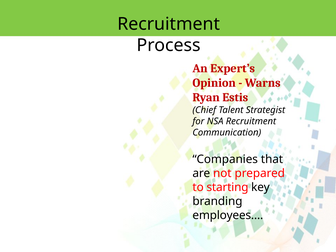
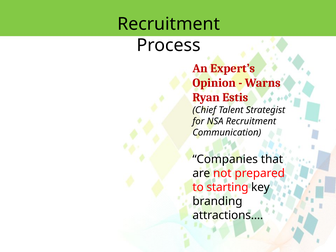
employees…: employees… -> attractions… (228, 215)
